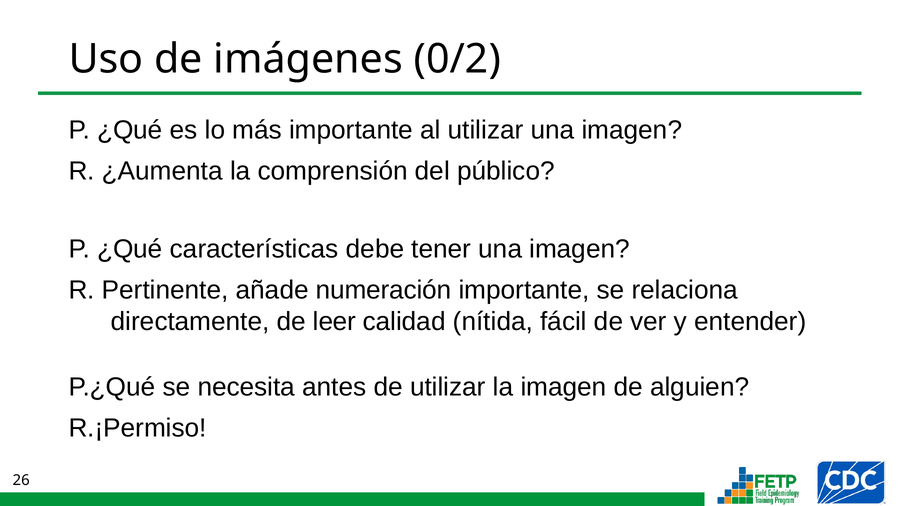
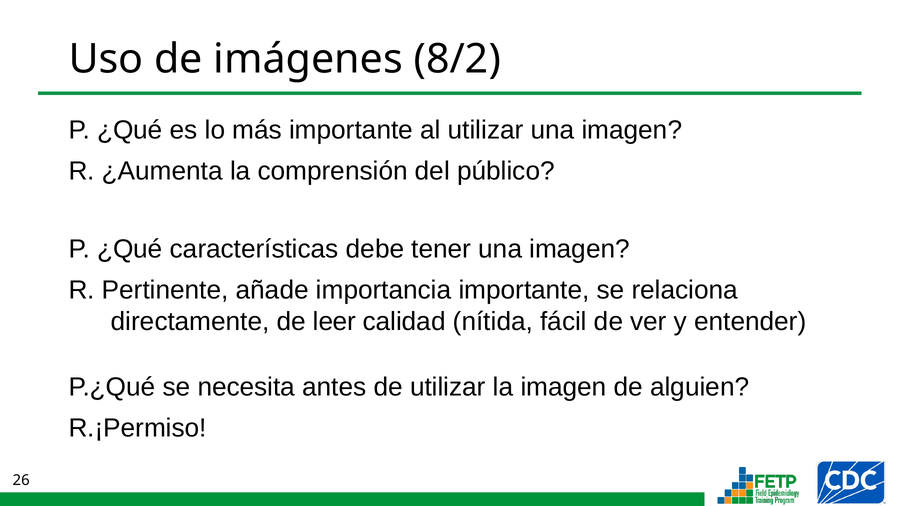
0/2: 0/2 -> 8/2 (457, 59)
numeración: numeración -> importancia (384, 290)
